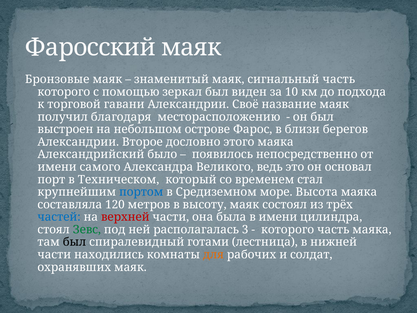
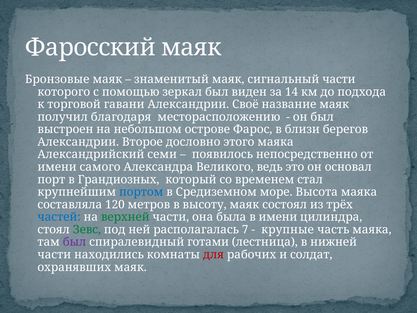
сигнальный часть: часть -> части (339, 79)
10: 10 -> 14 (292, 92)
было: было -> семи (162, 154)
Техническом: Техническом -> Грандиозных (119, 179)
верхней colour: red -> green (125, 217)
3: 3 -> 7 (245, 229)
которого: которого -> крупные (288, 229)
был colour: black -> purple (74, 242)
для colour: orange -> red (213, 254)
